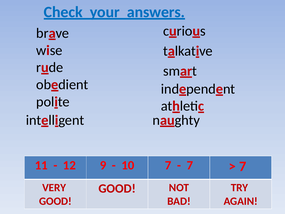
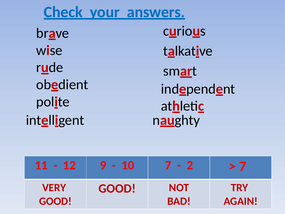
7: 7 -> 2 (190, 165)
